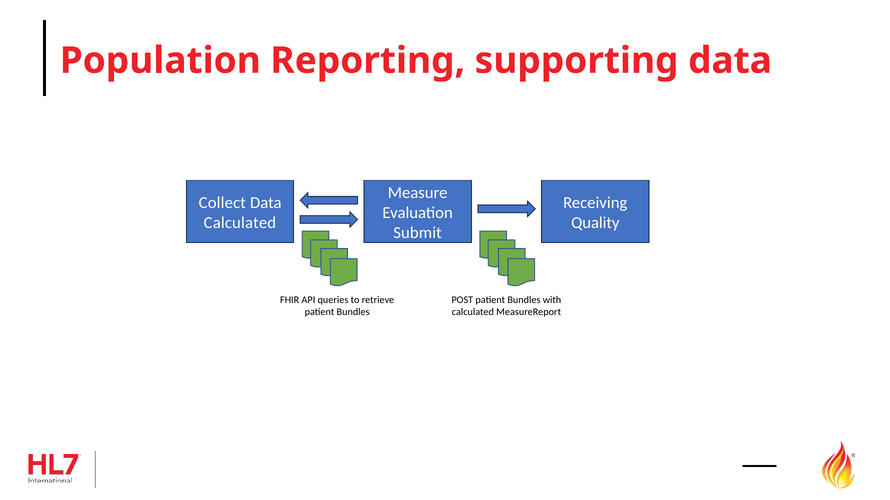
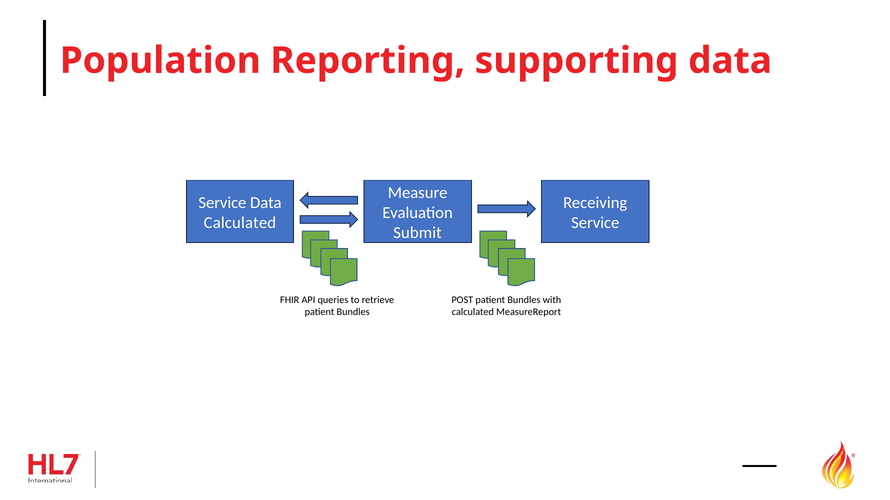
Collect: Collect -> Service (222, 203)
Quality: Quality -> Service (595, 223)
